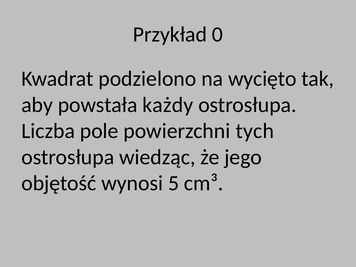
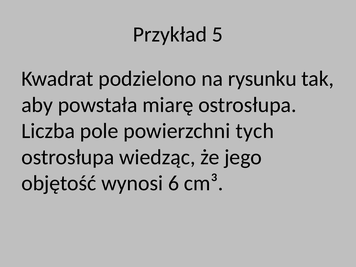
0: 0 -> 5 (217, 34)
wycięto: wycięto -> rysunku (262, 79)
każdy: każdy -> miarę (168, 105)
5: 5 -> 6 (174, 183)
